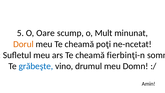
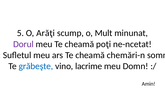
Oare: Oare -> Arăţi (46, 33)
Dorul colour: orange -> purple (23, 44)
fierbinţi-n: fierbinţi-n -> chemări-n (126, 55)
drumul: drumul -> lacrime (89, 66)
